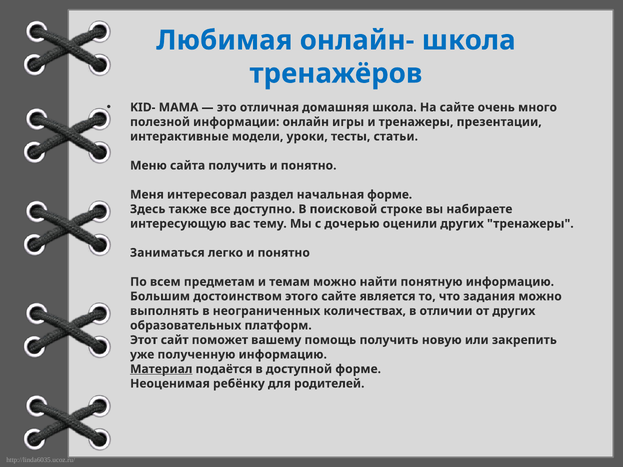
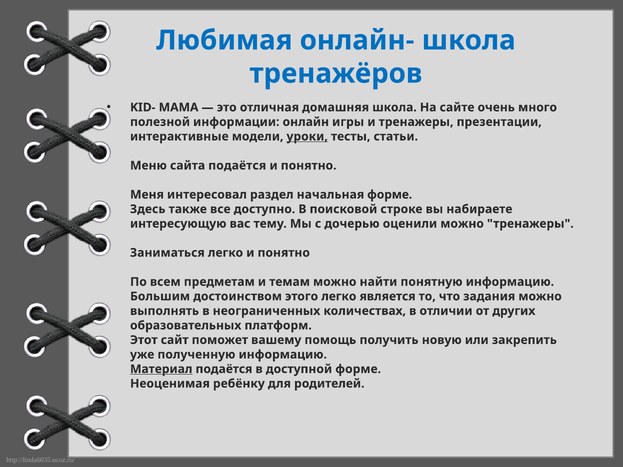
уроки underline: none -> present (307, 137)
сайта получить: получить -> подаётся (237, 166)
оценили других: других -> можно (462, 224)
этого сайте: сайте -> легко (339, 297)
